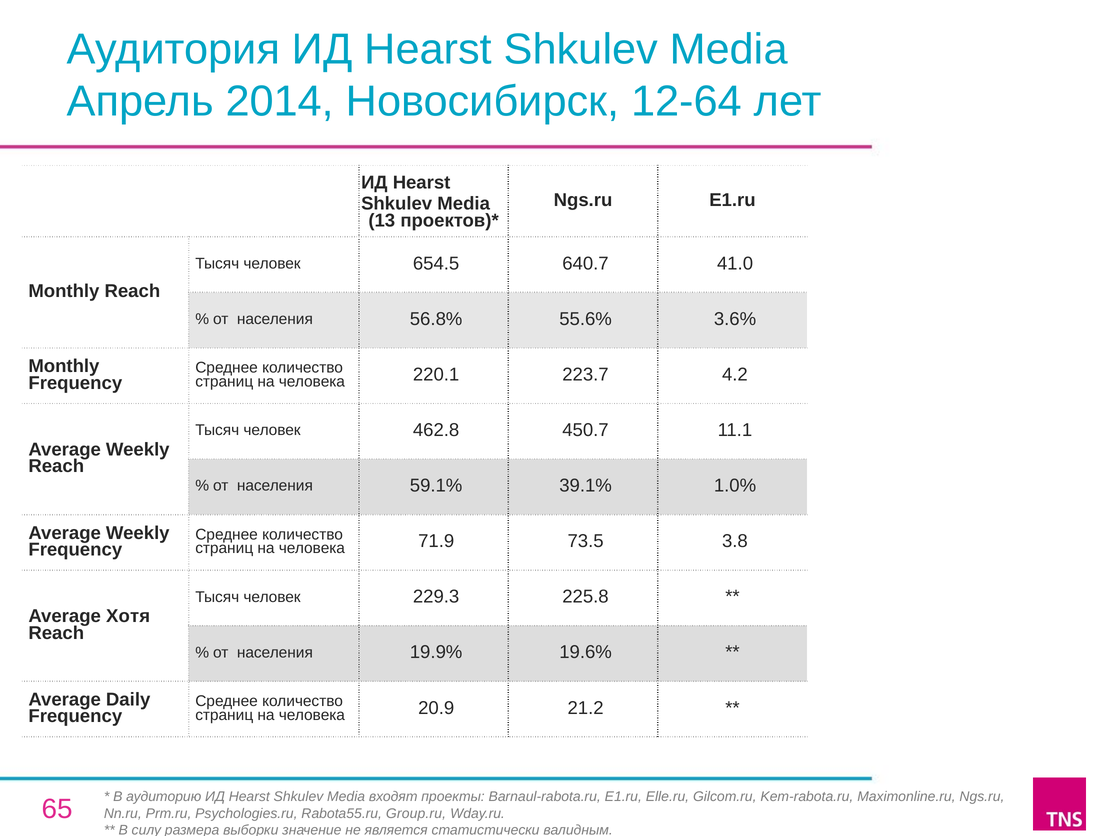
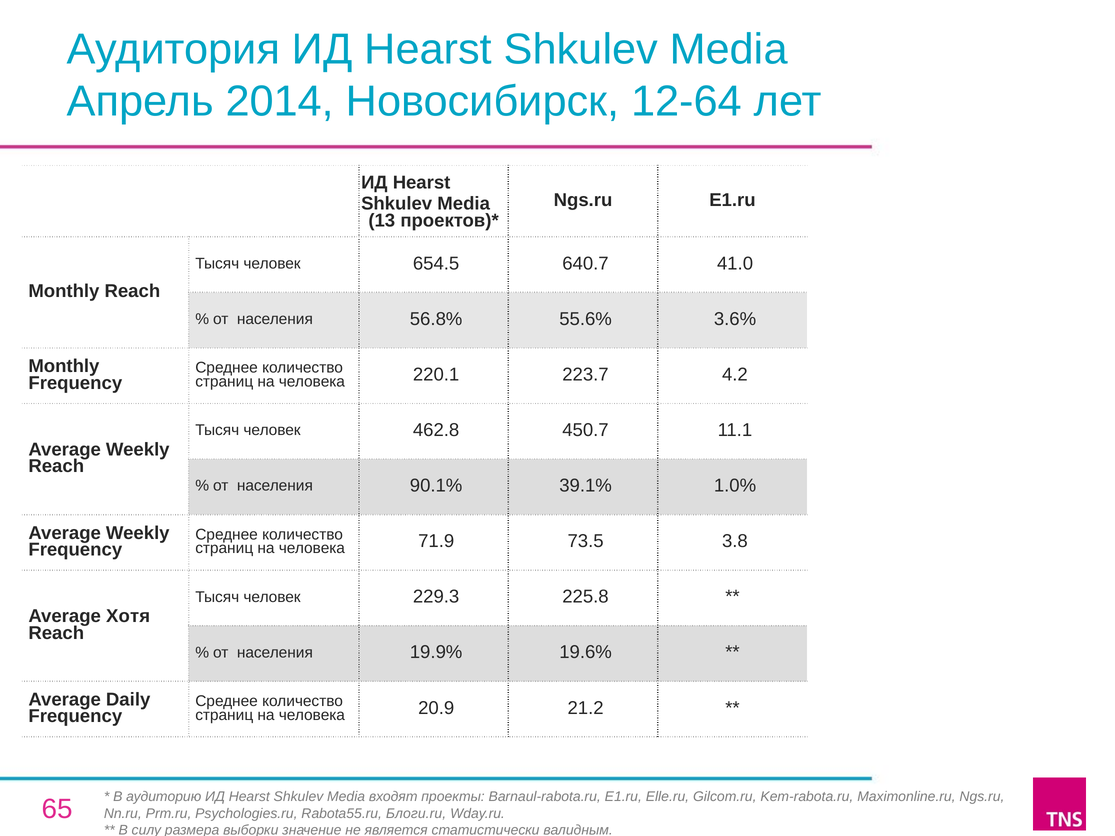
59.1%: 59.1% -> 90.1% (436, 486)
Group.ru: Group.ru -> Блоги.ru (416, 814)
